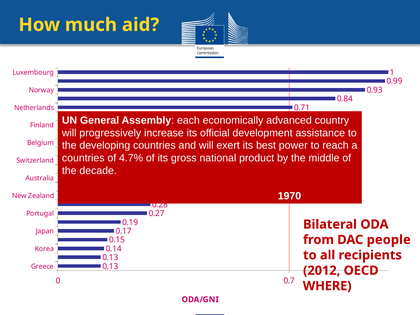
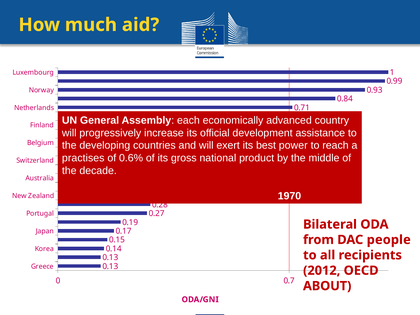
countries: countries -> practises (83, 158)
4.7%: 4.7% -> 0.6% (131, 158)
WHERE: WHERE -> ABOUT (327, 286)
